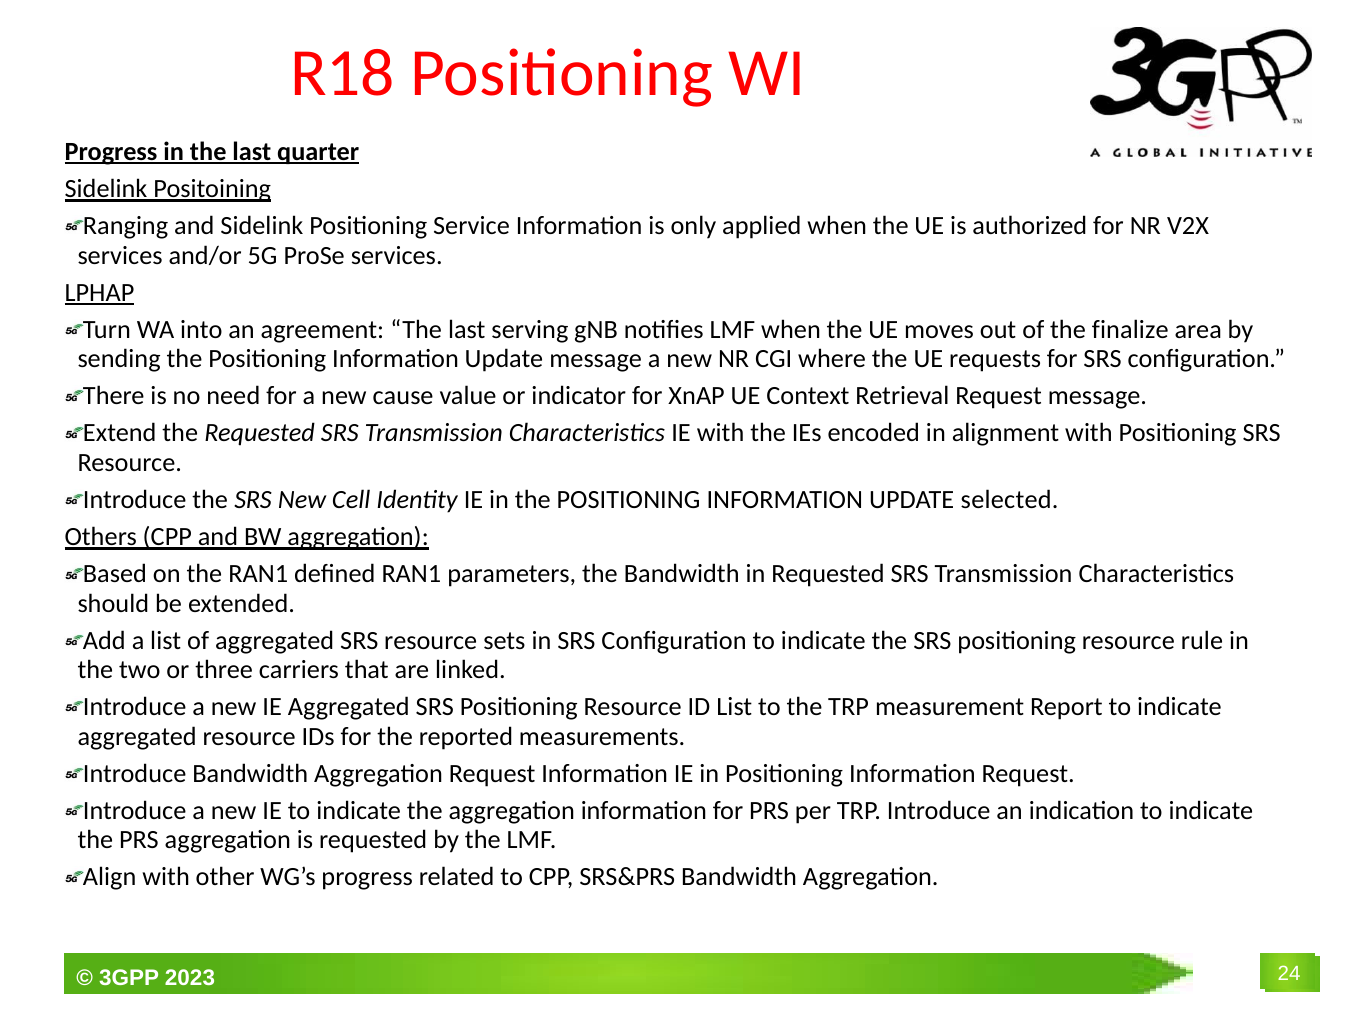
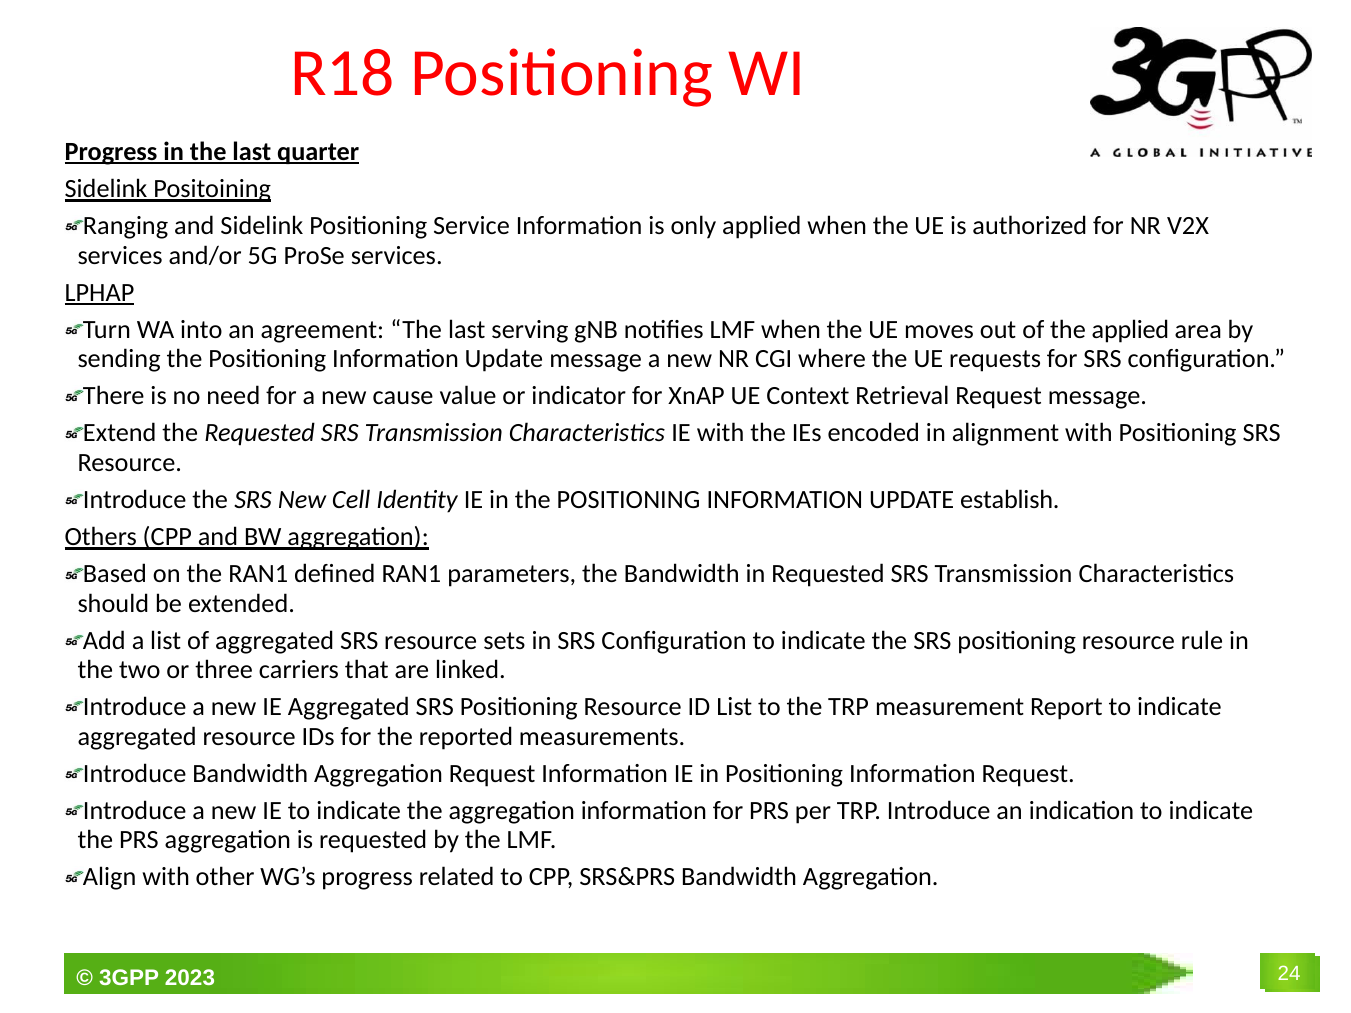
the finalize: finalize -> applied (1130, 330)
selected: selected -> establish (1010, 500)
